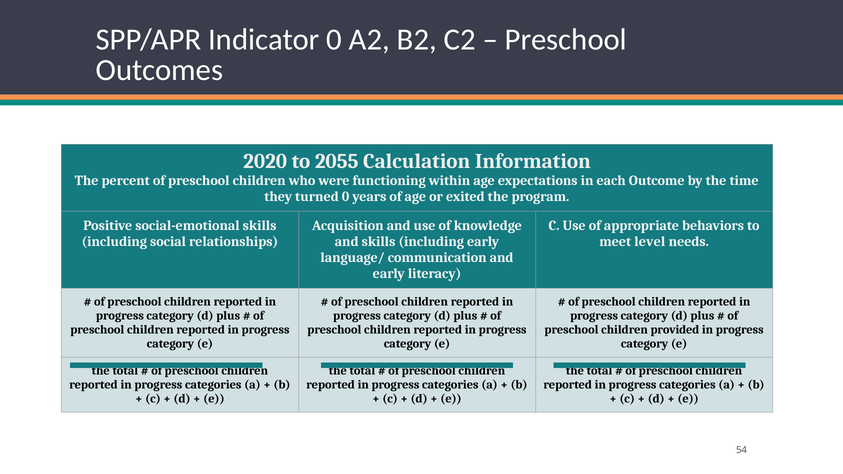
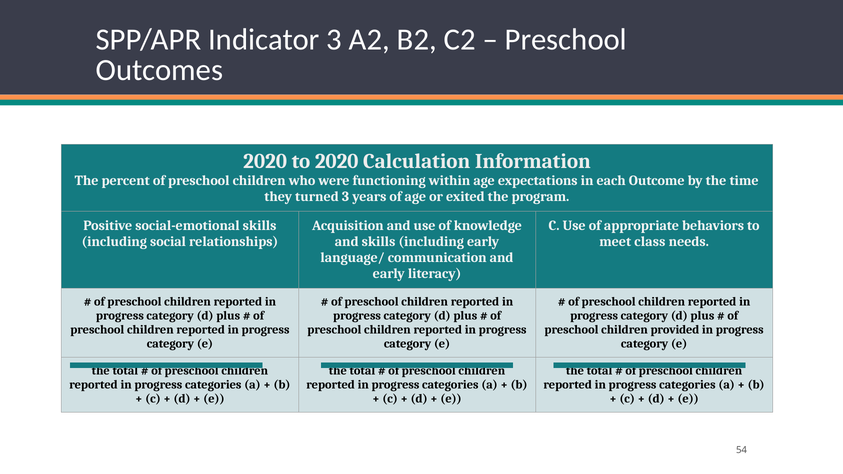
Indicator 0: 0 -> 3 (334, 40)
to 2055: 2055 -> 2020 (337, 161)
turned 0: 0 -> 3 (346, 197)
level: level -> class (650, 242)
